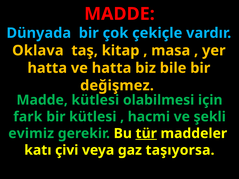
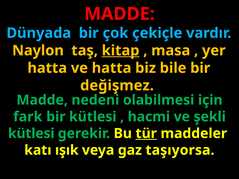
Oklava: Oklava -> Naylon (38, 51)
kitap underline: none -> present (121, 51)
Madde kütlesi: kütlesi -> nedeni (95, 100)
evimiz: evimiz -> kütlesi (31, 134)
çivi: çivi -> ışık (67, 150)
